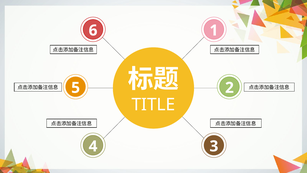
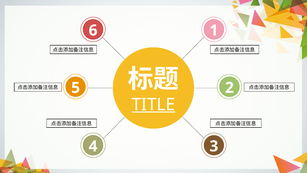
TITLE underline: none -> present (153, 104)
